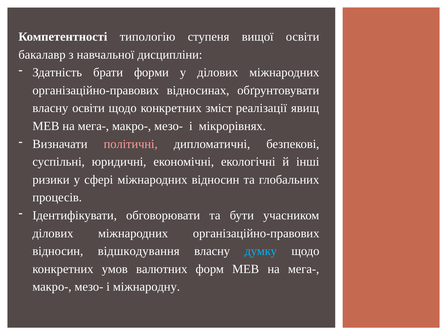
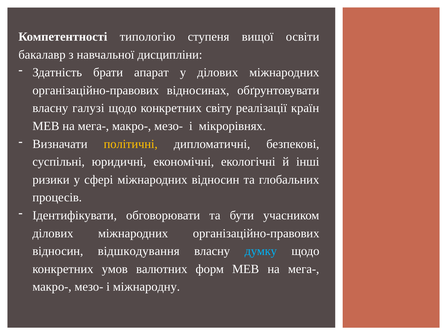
форми: форми -> апарат (151, 73)
власну освіти: освіти -> галузі (88, 108)
зміст: зміст -> світу (219, 108)
явищ: явищ -> країн (305, 108)
політичні colour: pink -> yellow (131, 144)
